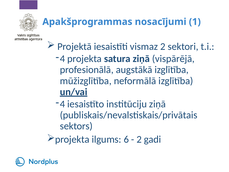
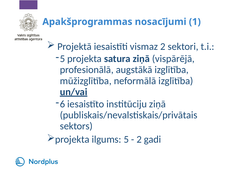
4: 4 -> 5 (62, 59)
4: 4 -> 6 (62, 104)
ilgums 6: 6 -> 5 (126, 139)
